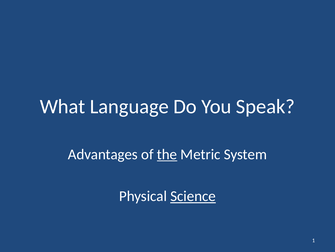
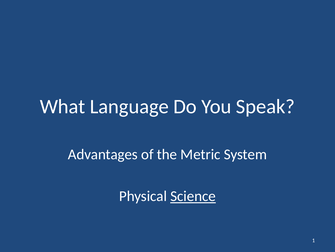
the underline: present -> none (167, 154)
